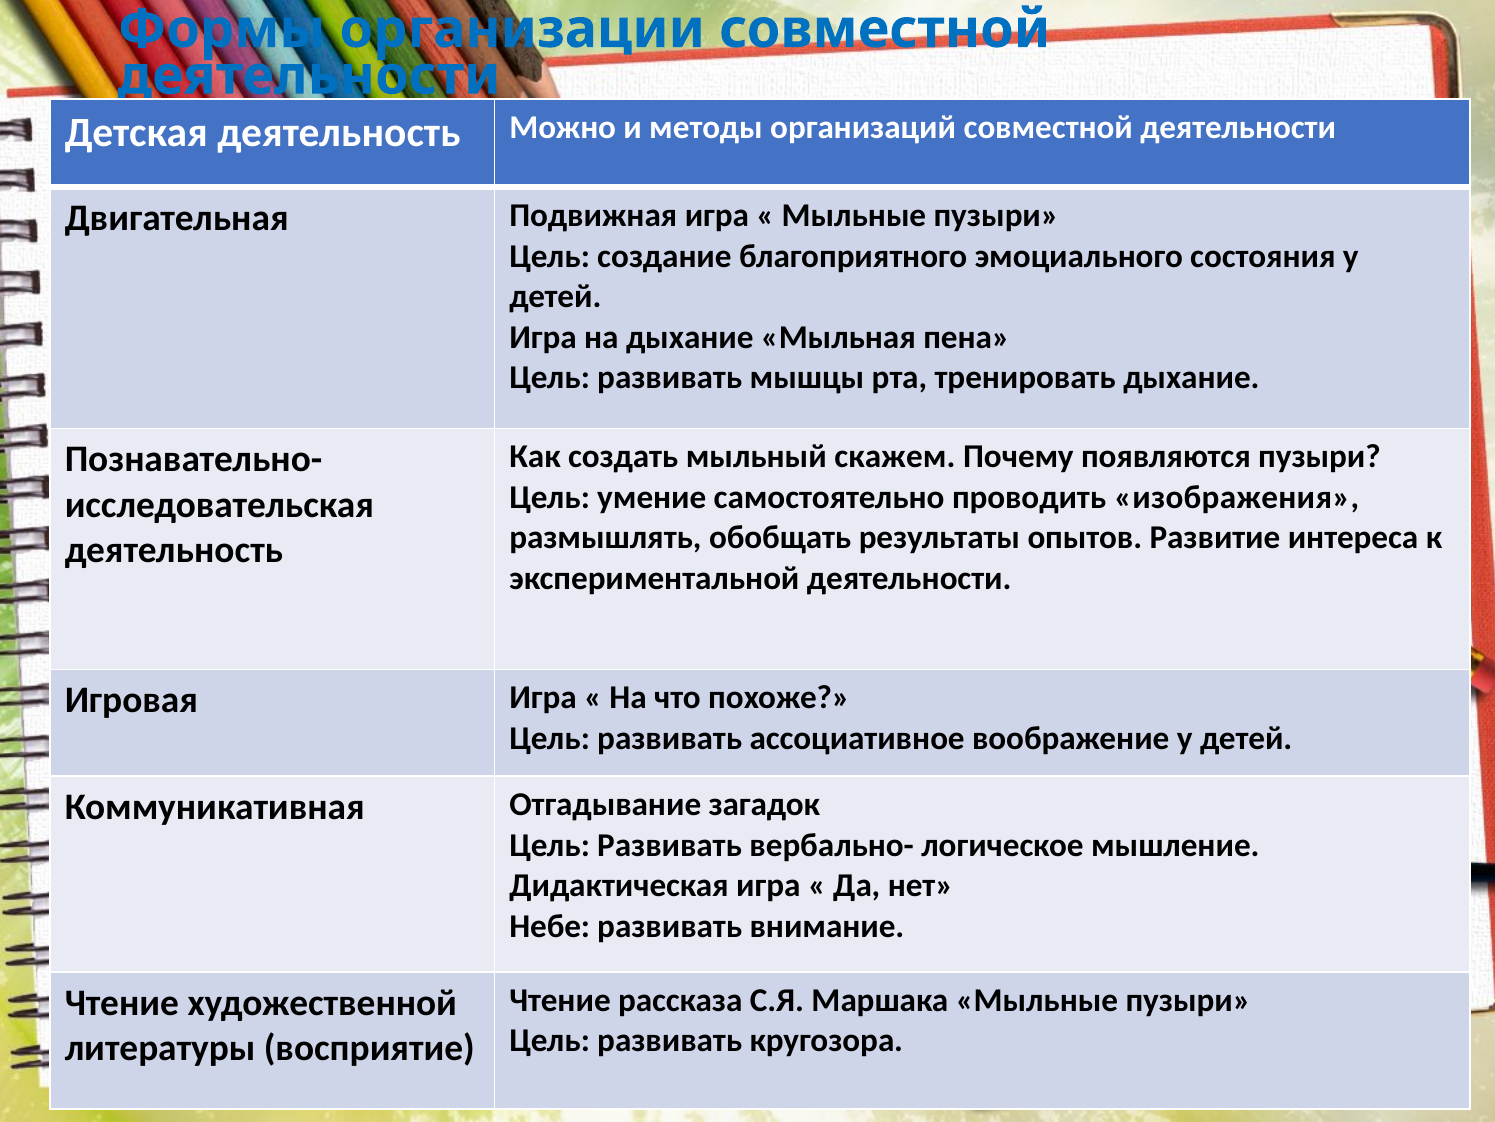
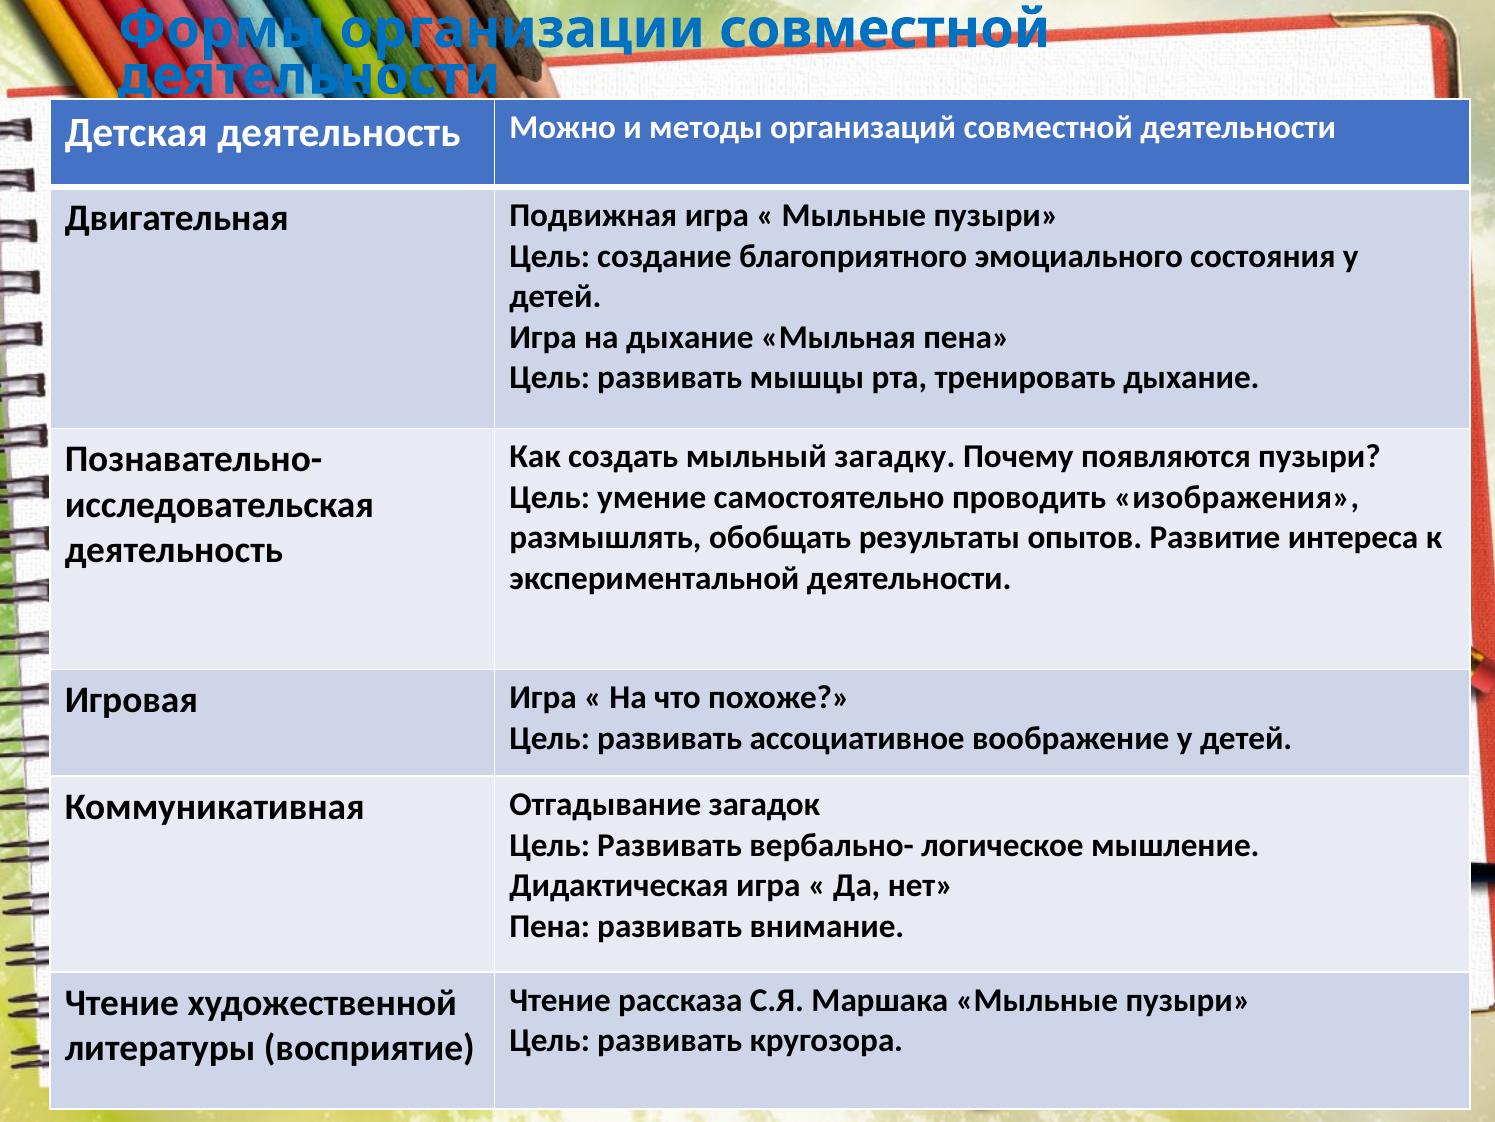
скажем: скажем -> загадку (895, 456)
Небе: Небе -> Пена (550, 926)
